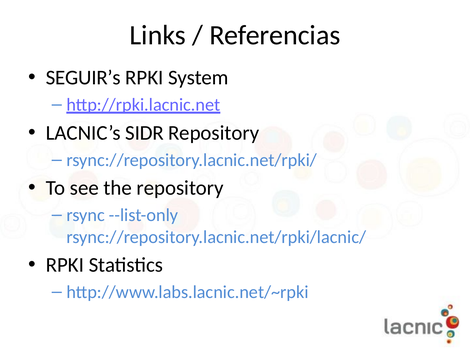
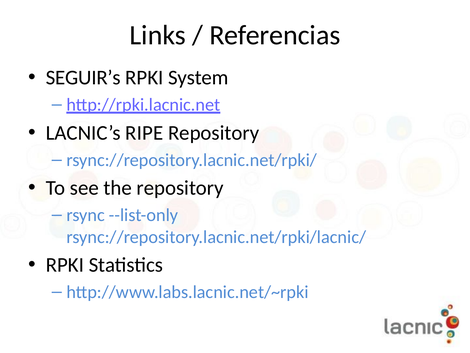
SIDR: SIDR -> RIPE (144, 133)
